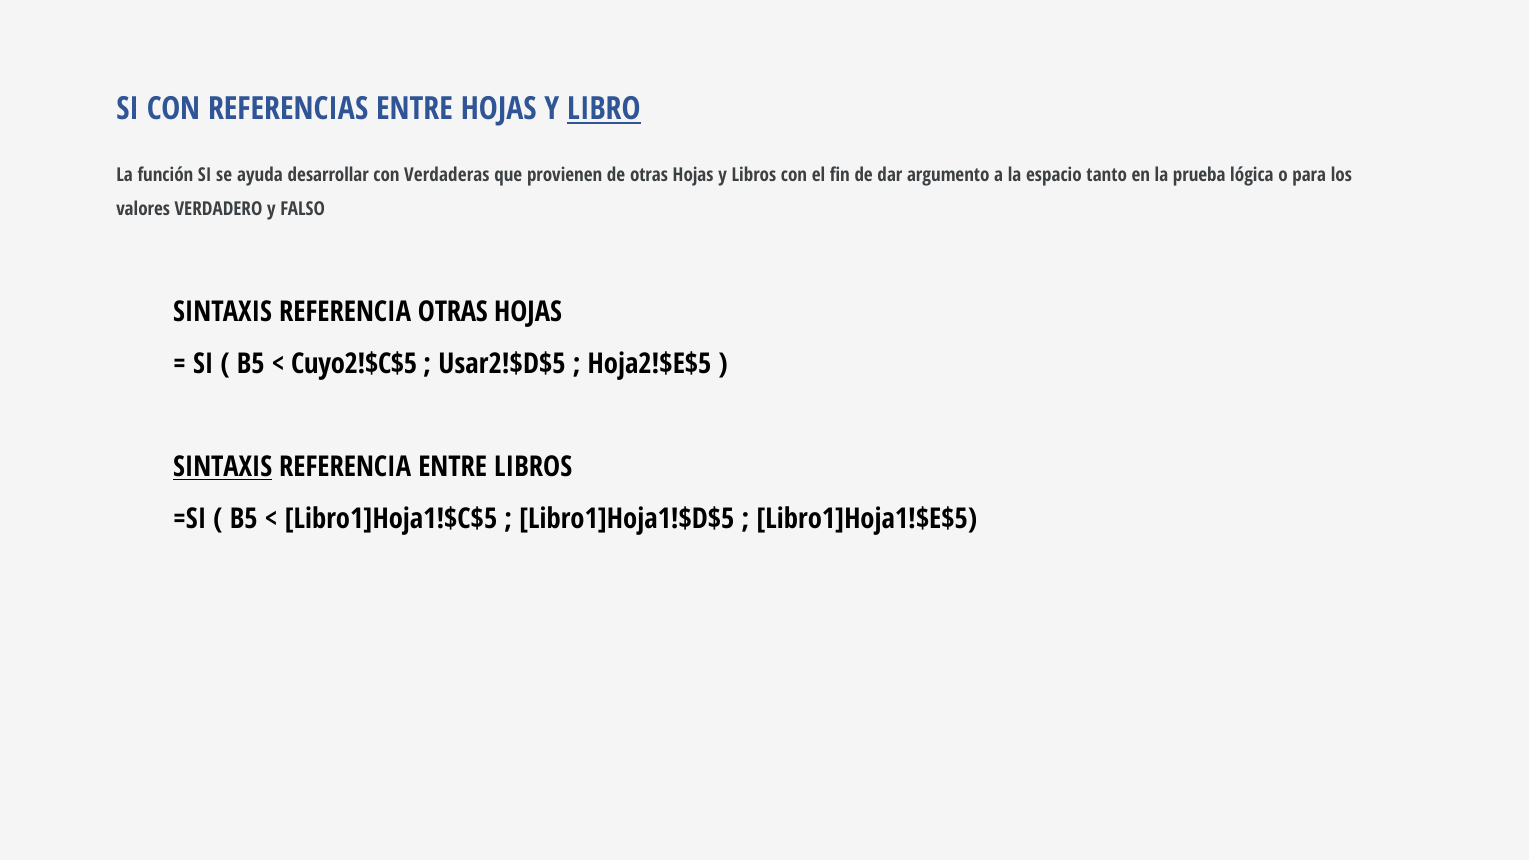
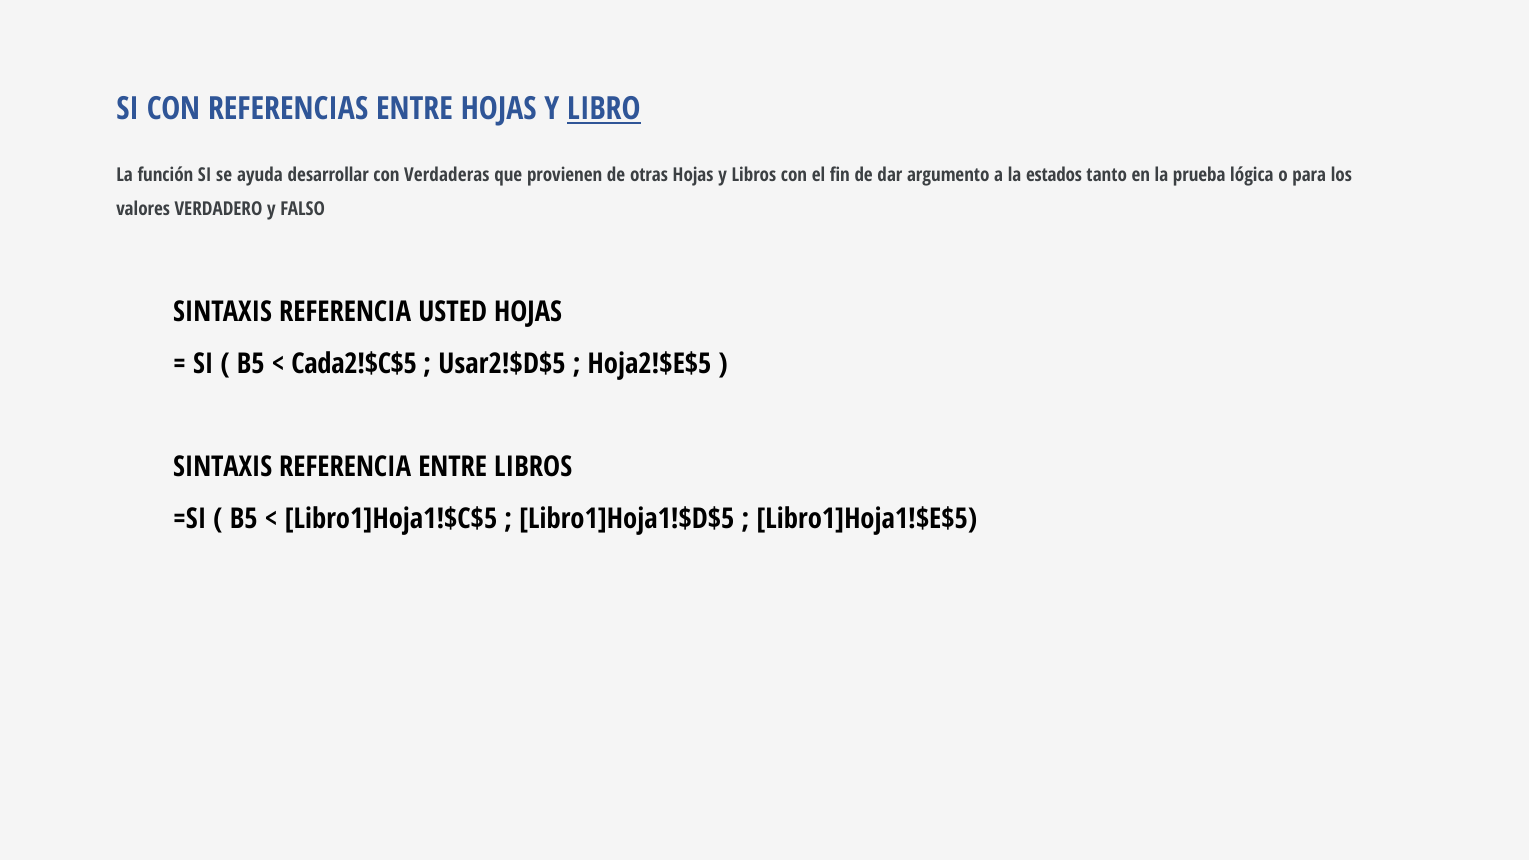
espacio: espacio -> estados (1054, 175)
REFERENCIA OTRAS: OTRAS -> USTED (453, 312)
Cuyo2!$C$5: Cuyo2!$C$5 -> Cada2!$C$5 (354, 364)
SINTAXIS underline: present -> none (223, 467)
